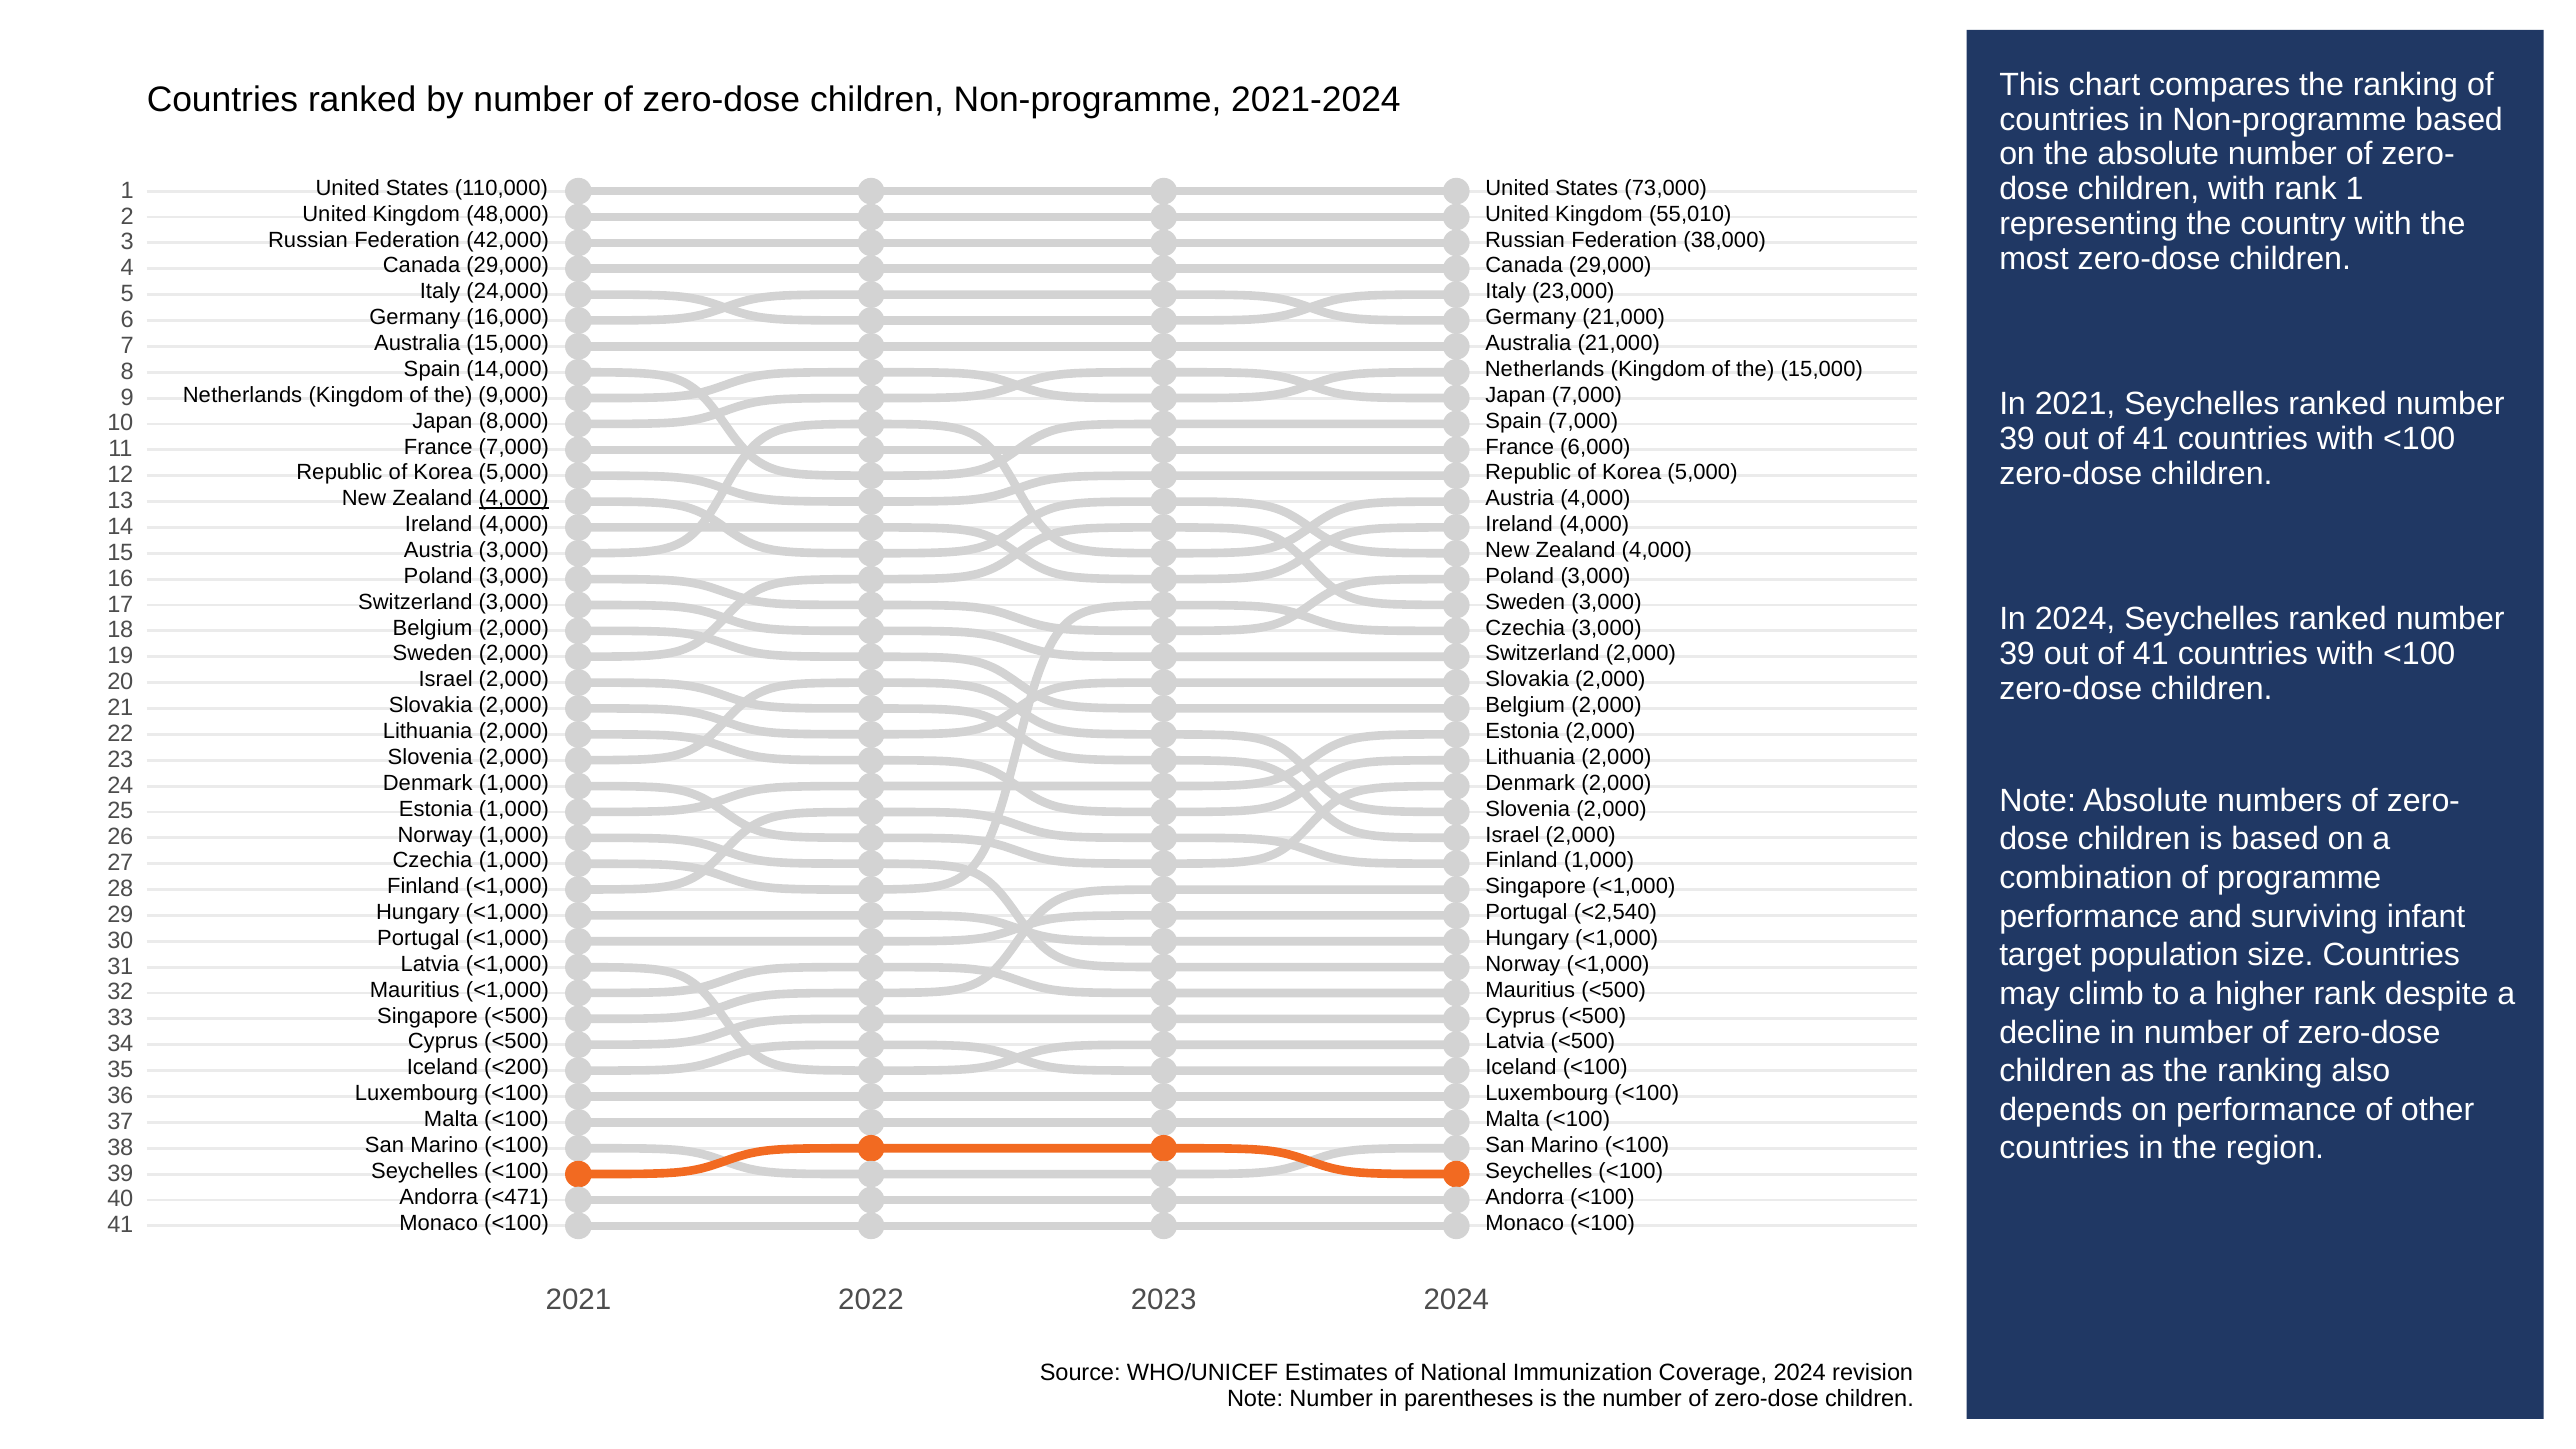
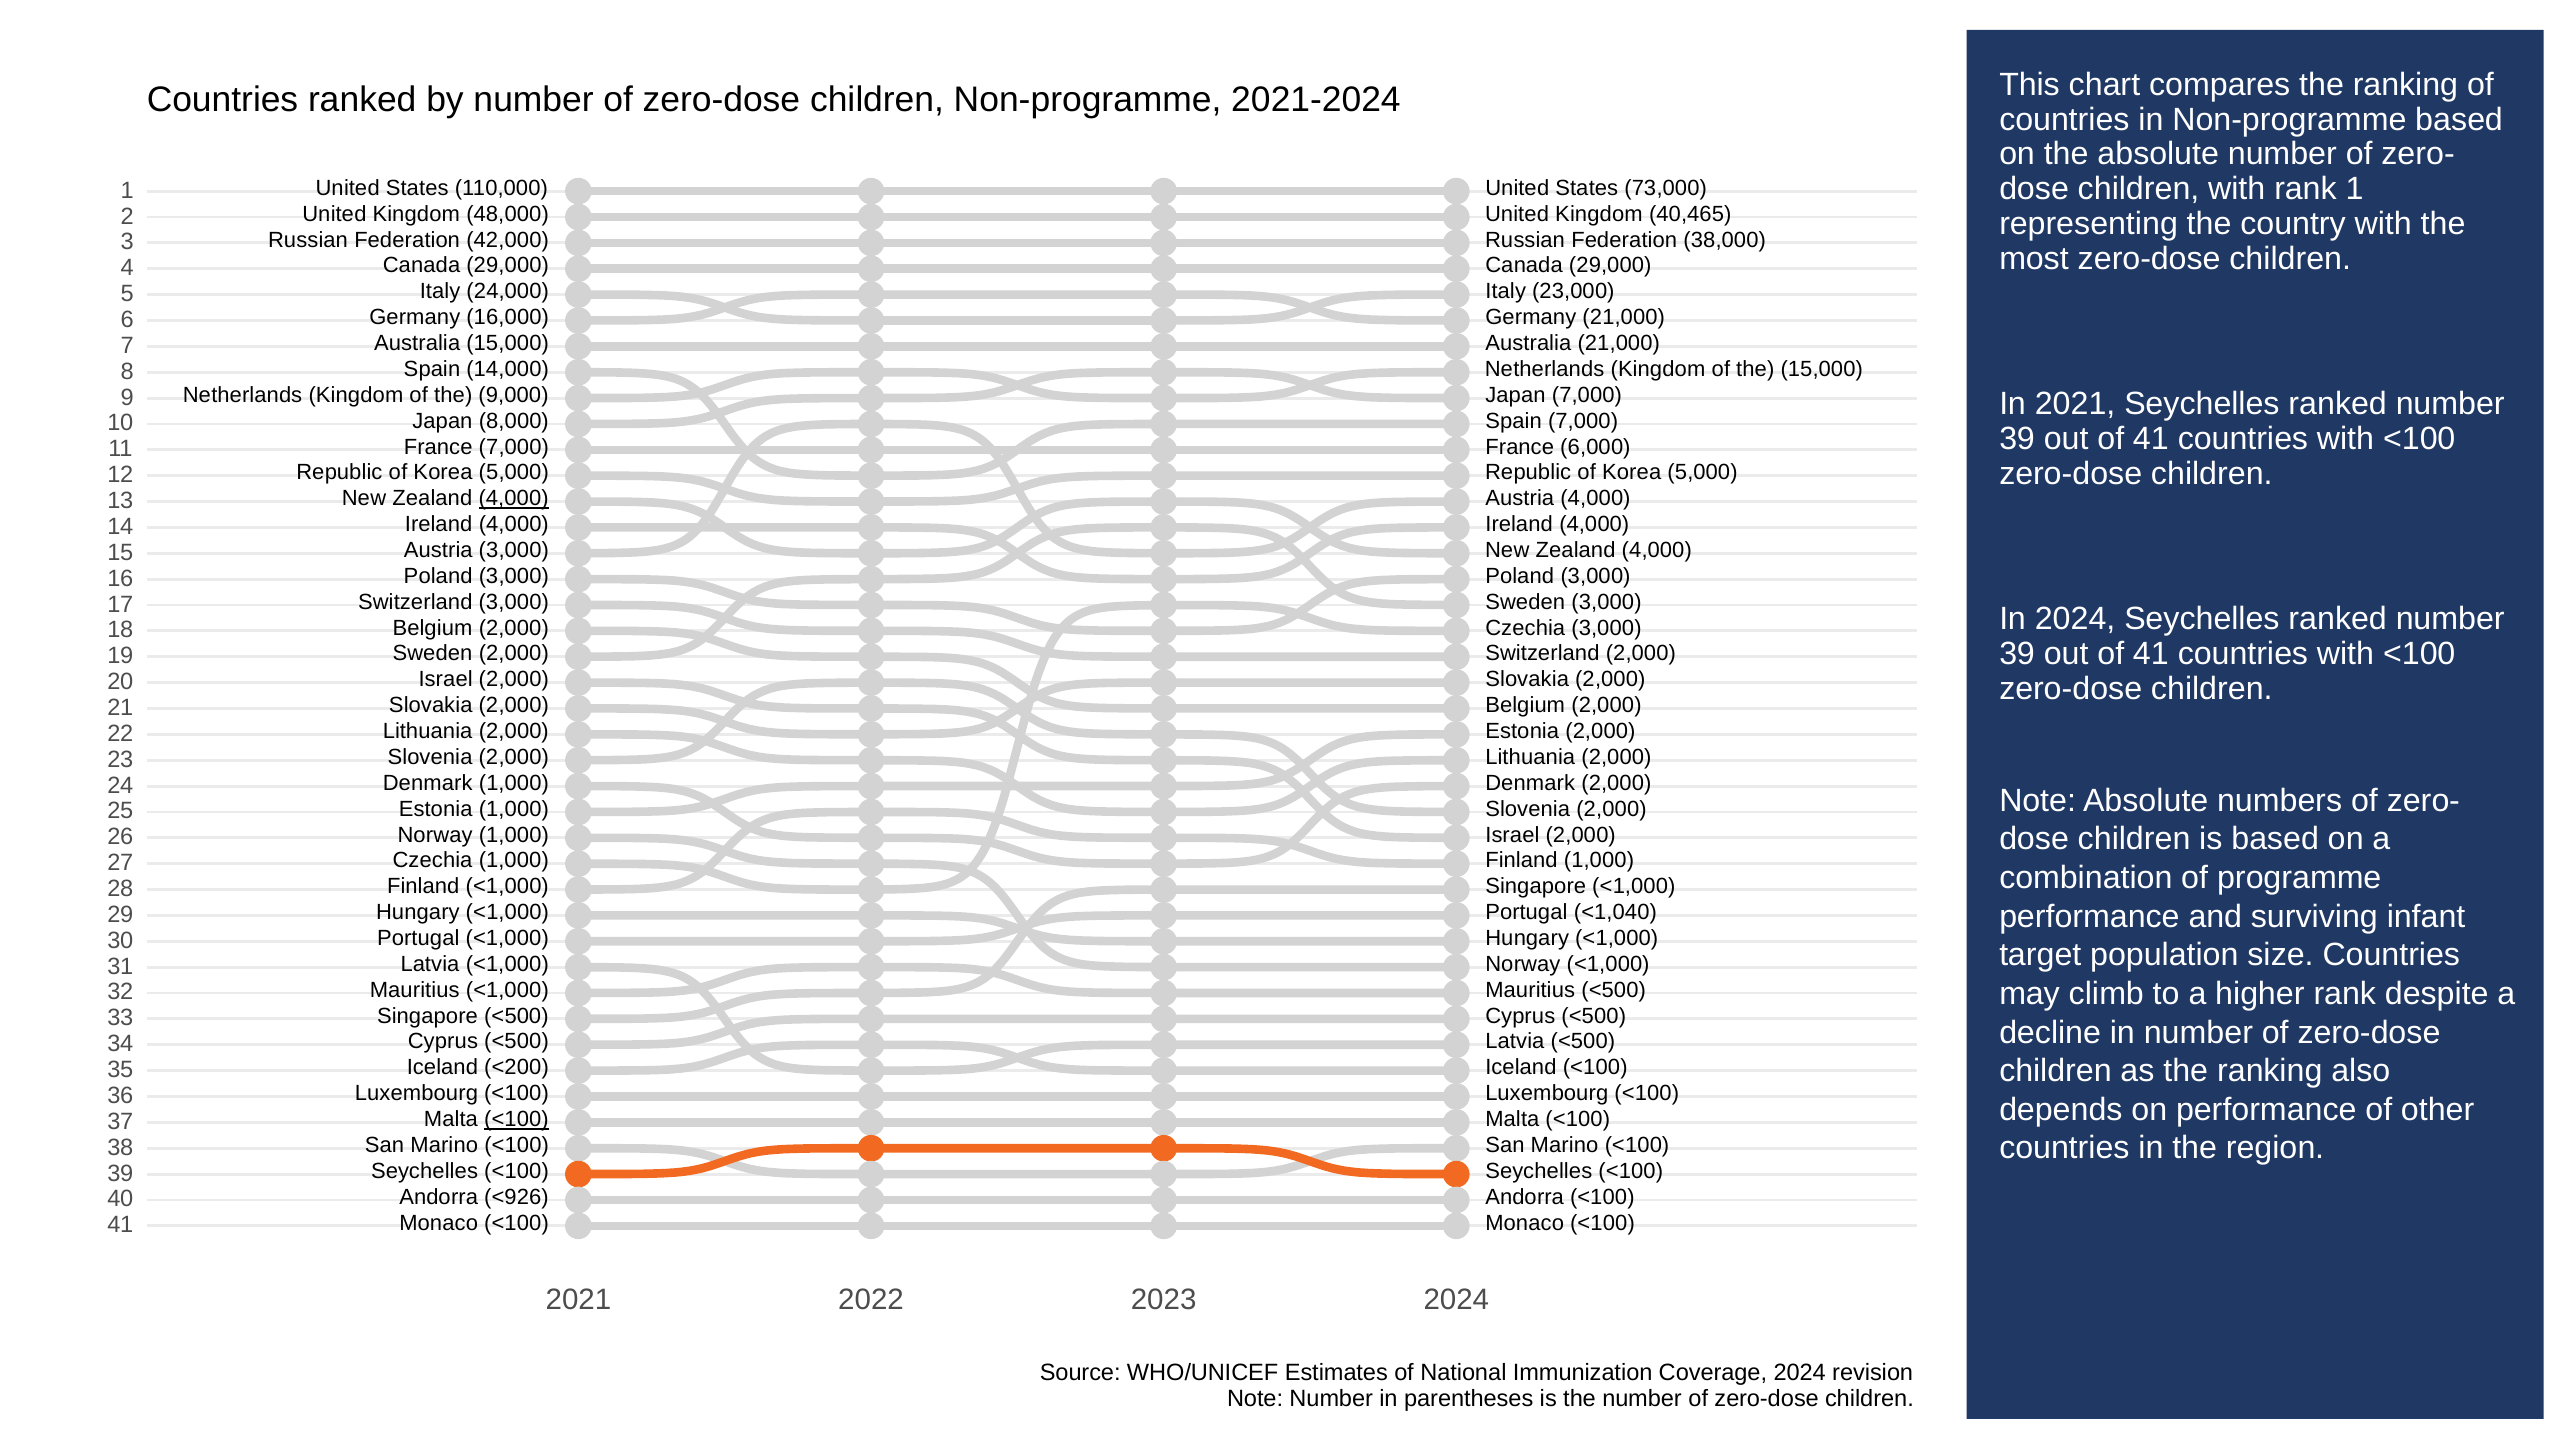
55,010: 55,010 -> 40,465 (1690, 214)
<2,540: <2,540 -> <1,040 (1615, 912)
<100 underline: none -> present (516, 1119)
<471: <471 -> <926 (516, 1197)
